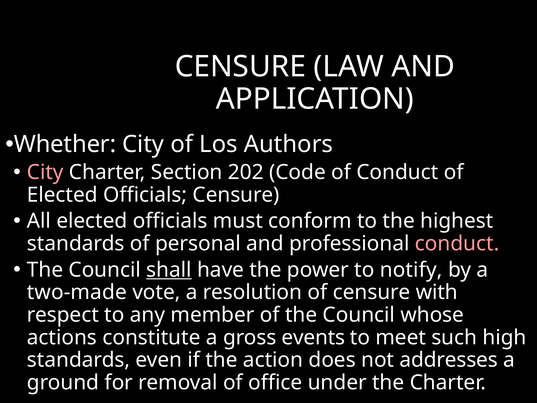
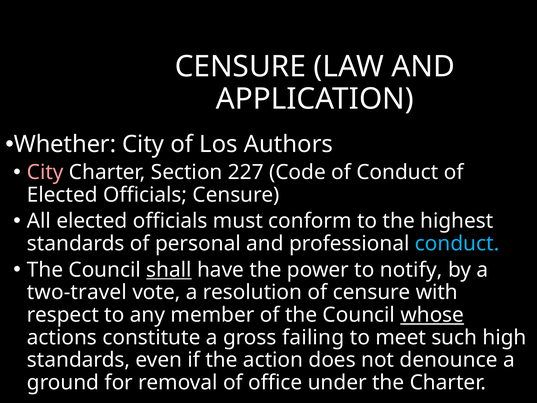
202: 202 -> 227 (246, 172)
conduct colour: pink -> light blue (457, 243)
two-made: two-made -> two-travel (77, 292)
whose underline: none -> present (432, 315)
events: events -> failing (313, 337)
addresses: addresses -> denounce (449, 360)
